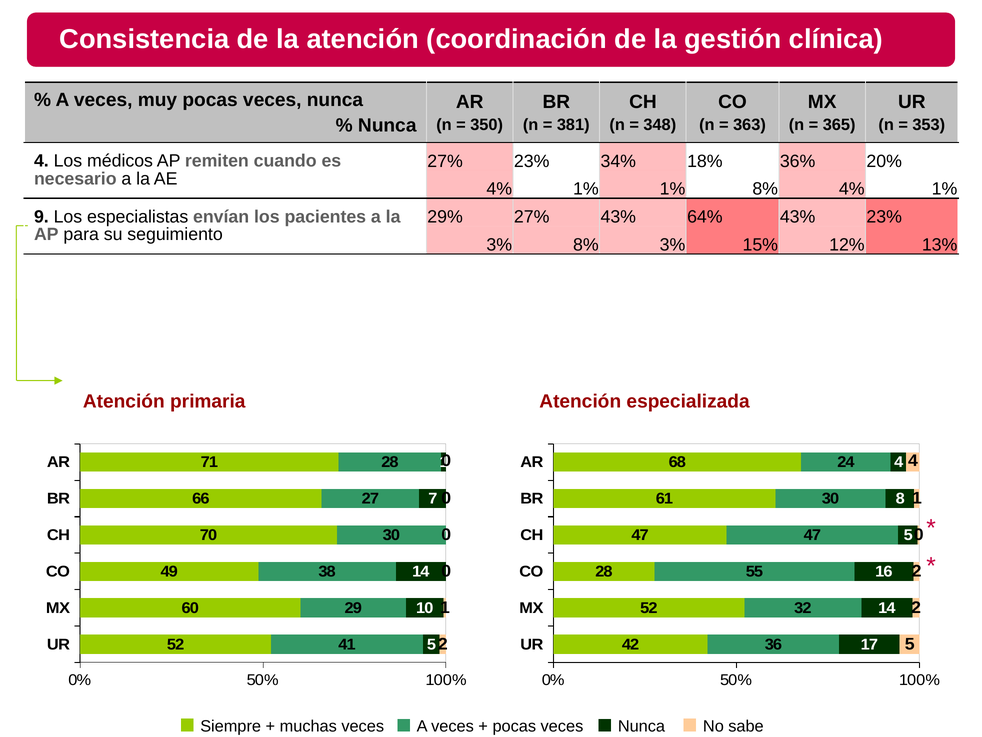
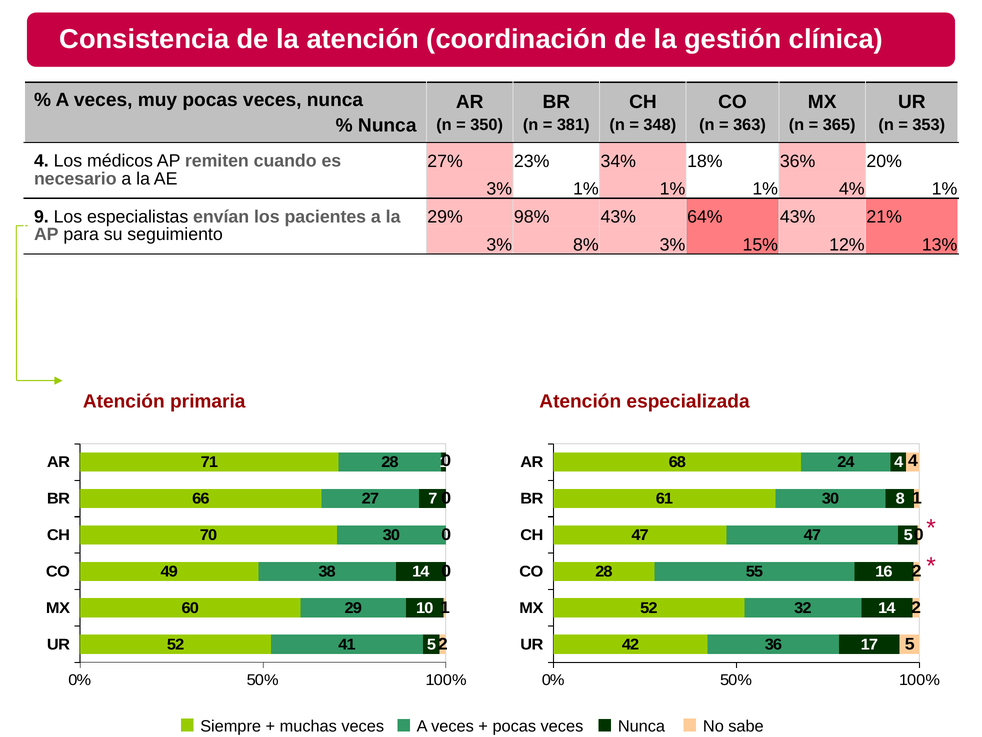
4%: 4% -> 3% (499, 189)
1% 1% 8%: 8% -> 1% (765, 189)
29% 27%: 27% -> 98% (532, 217)
43% 23%: 23% -> 21% (884, 217)
